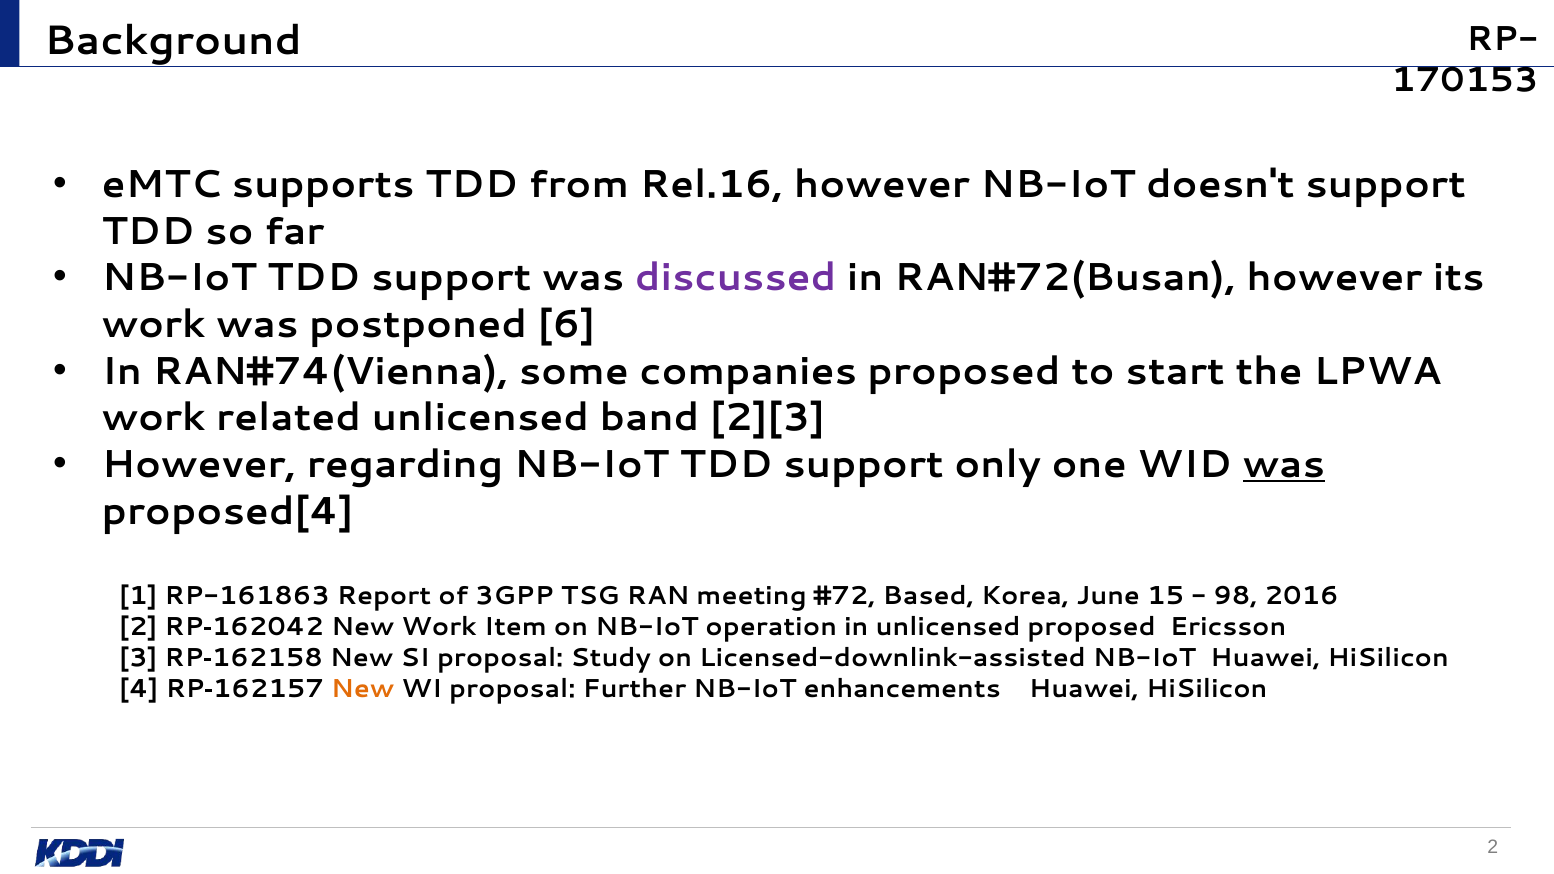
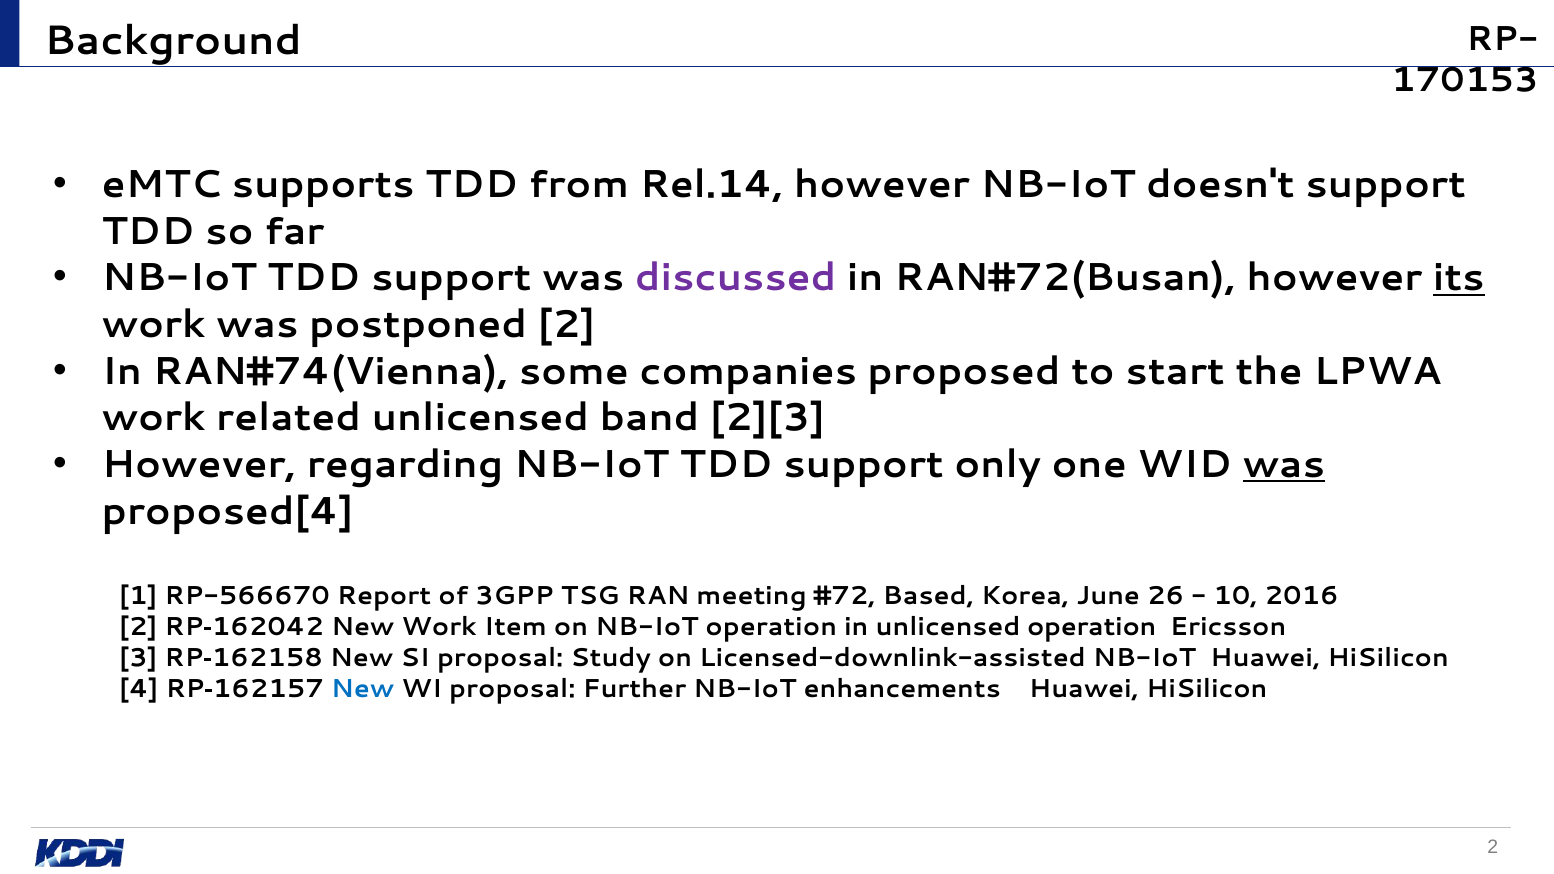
Rel.16: Rel.16 -> Rel.14 (712, 185)
its underline: none -> present (1459, 278)
postponed 6: 6 -> 2 (566, 325)
RP-161863: RP-161863 -> RP-566670 (247, 596)
15: 15 -> 26 (1166, 596)
98: 98 -> 10 (1235, 596)
unlicensed proposed: proposed -> operation (1092, 627)
New colour: orange -> blue (363, 689)
